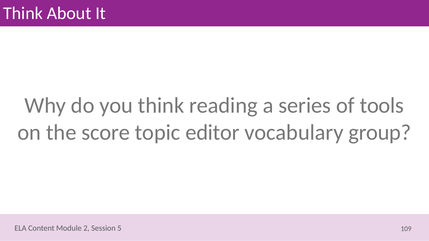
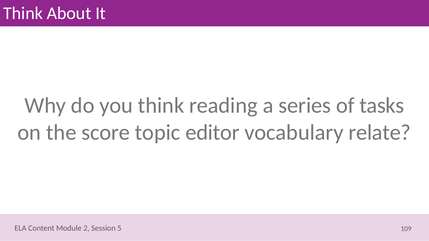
tools: tools -> tasks (382, 106)
group: group -> relate (380, 132)
